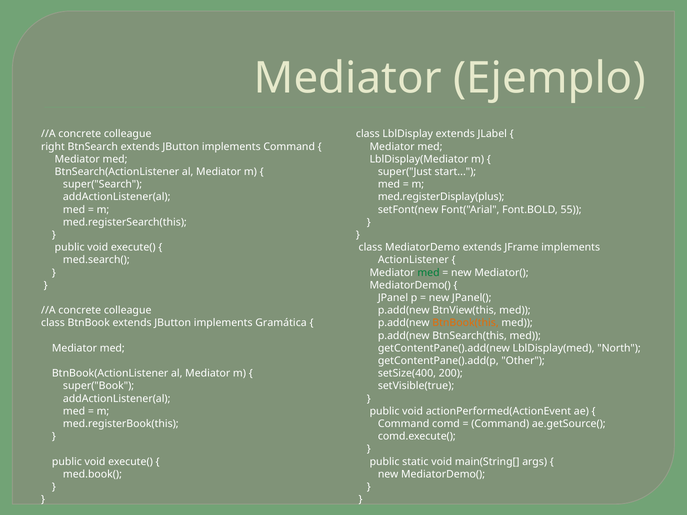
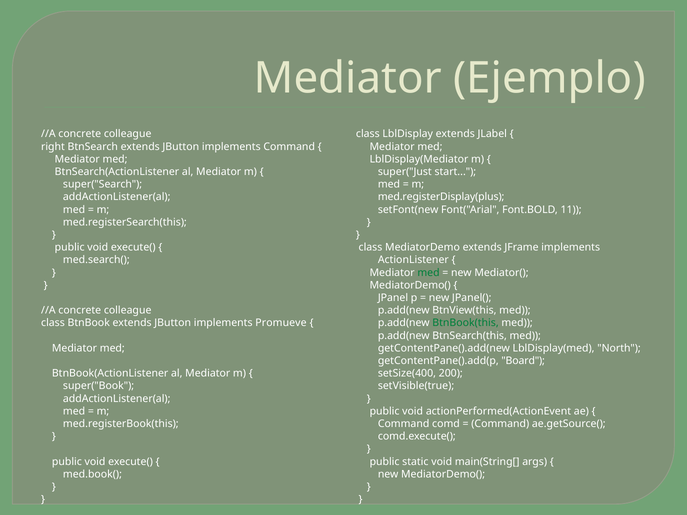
55: 55 -> 11 (571, 210)
Gramática: Gramática -> Promueve (281, 323)
BtnBook(this colour: orange -> green (466, 323)
Other: Other -> Board (523, 361)
